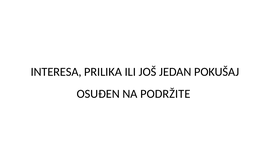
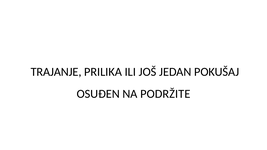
INTERESA: INTERESA -> TRAJANJE (56, 72)
